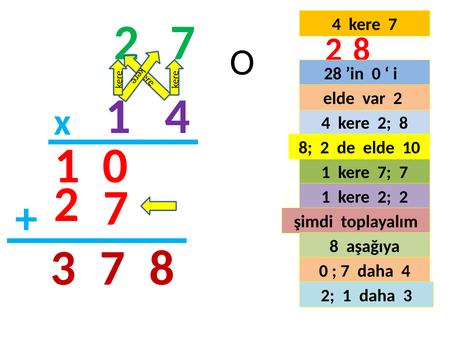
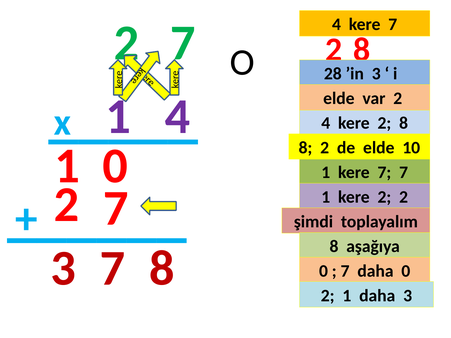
’in 0: 0 -> 3 (376, 74)
daha 4: 4 -> 0 (406, 271)
